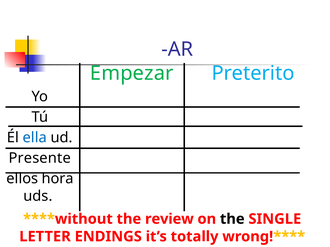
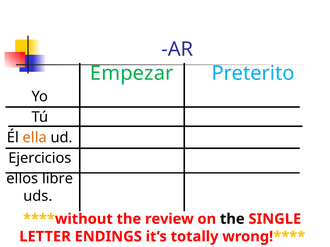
ella colour: blue -> orange (35, 138)
Presente: Presente -> Ejercicios (40, 158)
hora: hora -> libre (58, 179)
